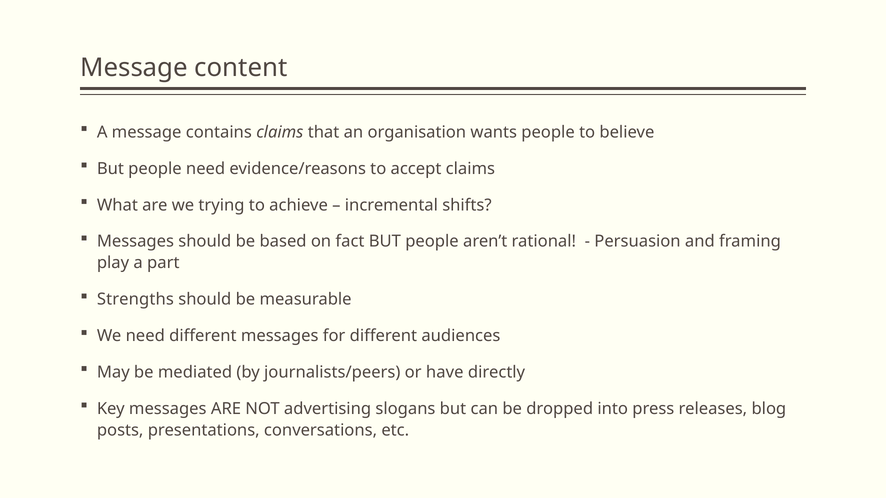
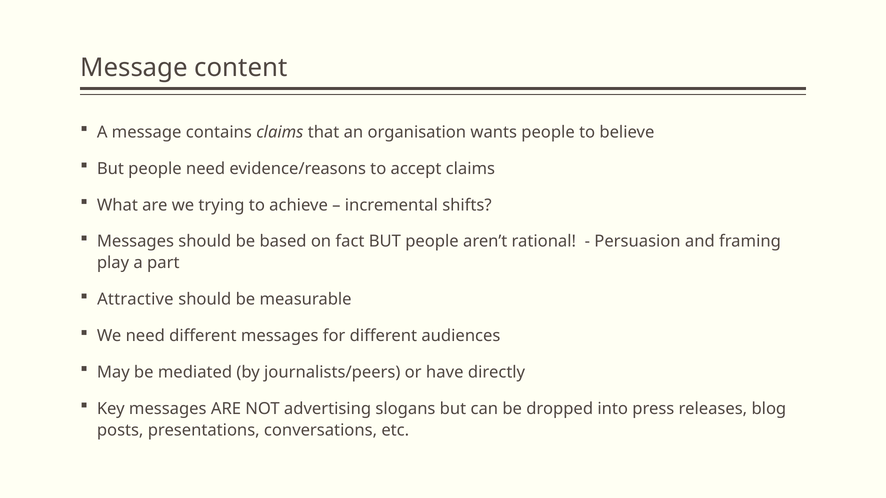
Strengths: Strengths -> Attractive (135, 300)
